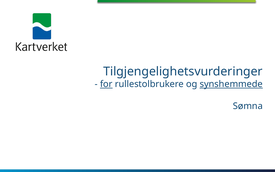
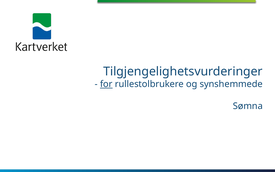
synshemmede underline: present -> none (231, 84)
